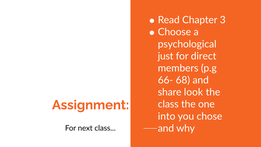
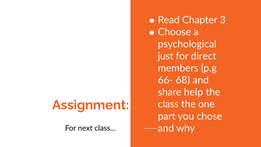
look: look -> help (193, 92)
into: into -> part (167, 116)
